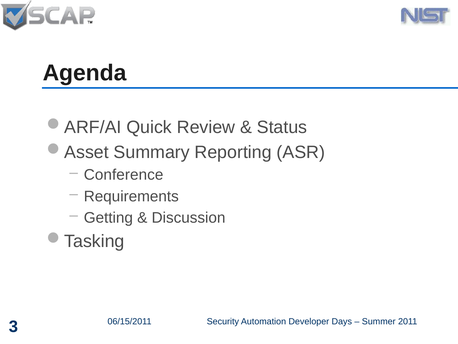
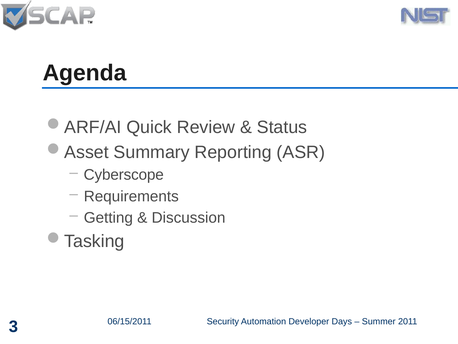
Conference: Conference -> Cyberscope (124, 175)
